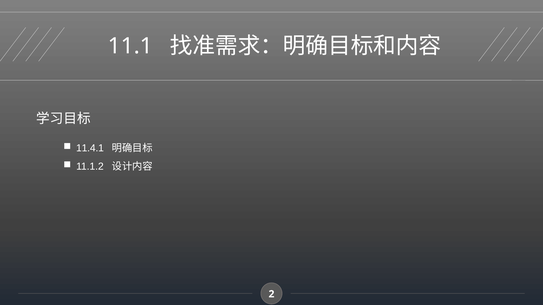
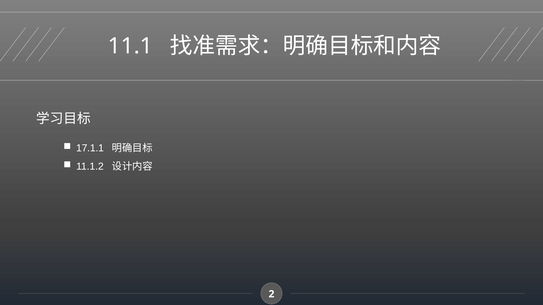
11.4.1: 11.4.1 -> 17.1.1 (90, 148)
